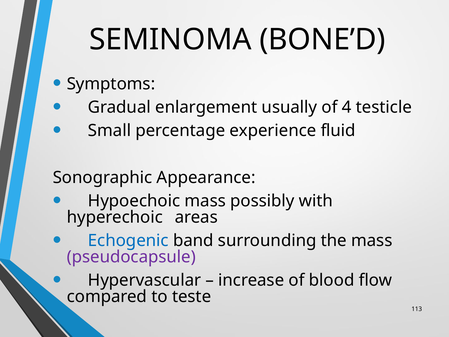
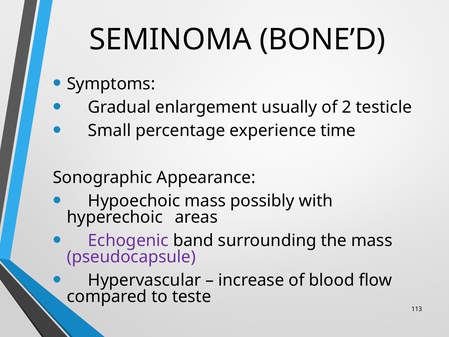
4: 4 -> 2 (347, 107)
fluid: fluid -> time (338, 131)
Echogenic colour: blue -> purple (128, 240)
